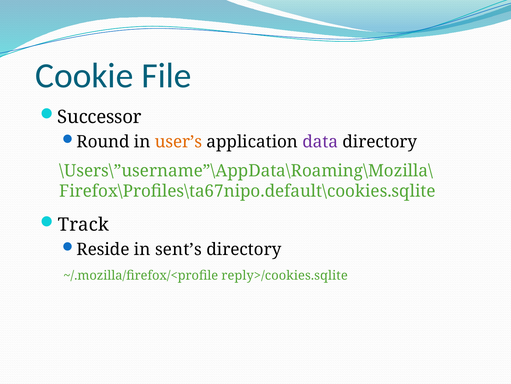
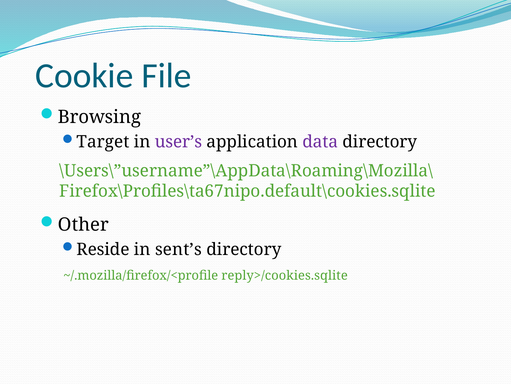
Successor: Successor -> Browsing (99, 117)
Round: Round -> Target (103, 141)
user’s colour: orange -> purple (179, 141)
Track: Track -> Other (83, 224)
